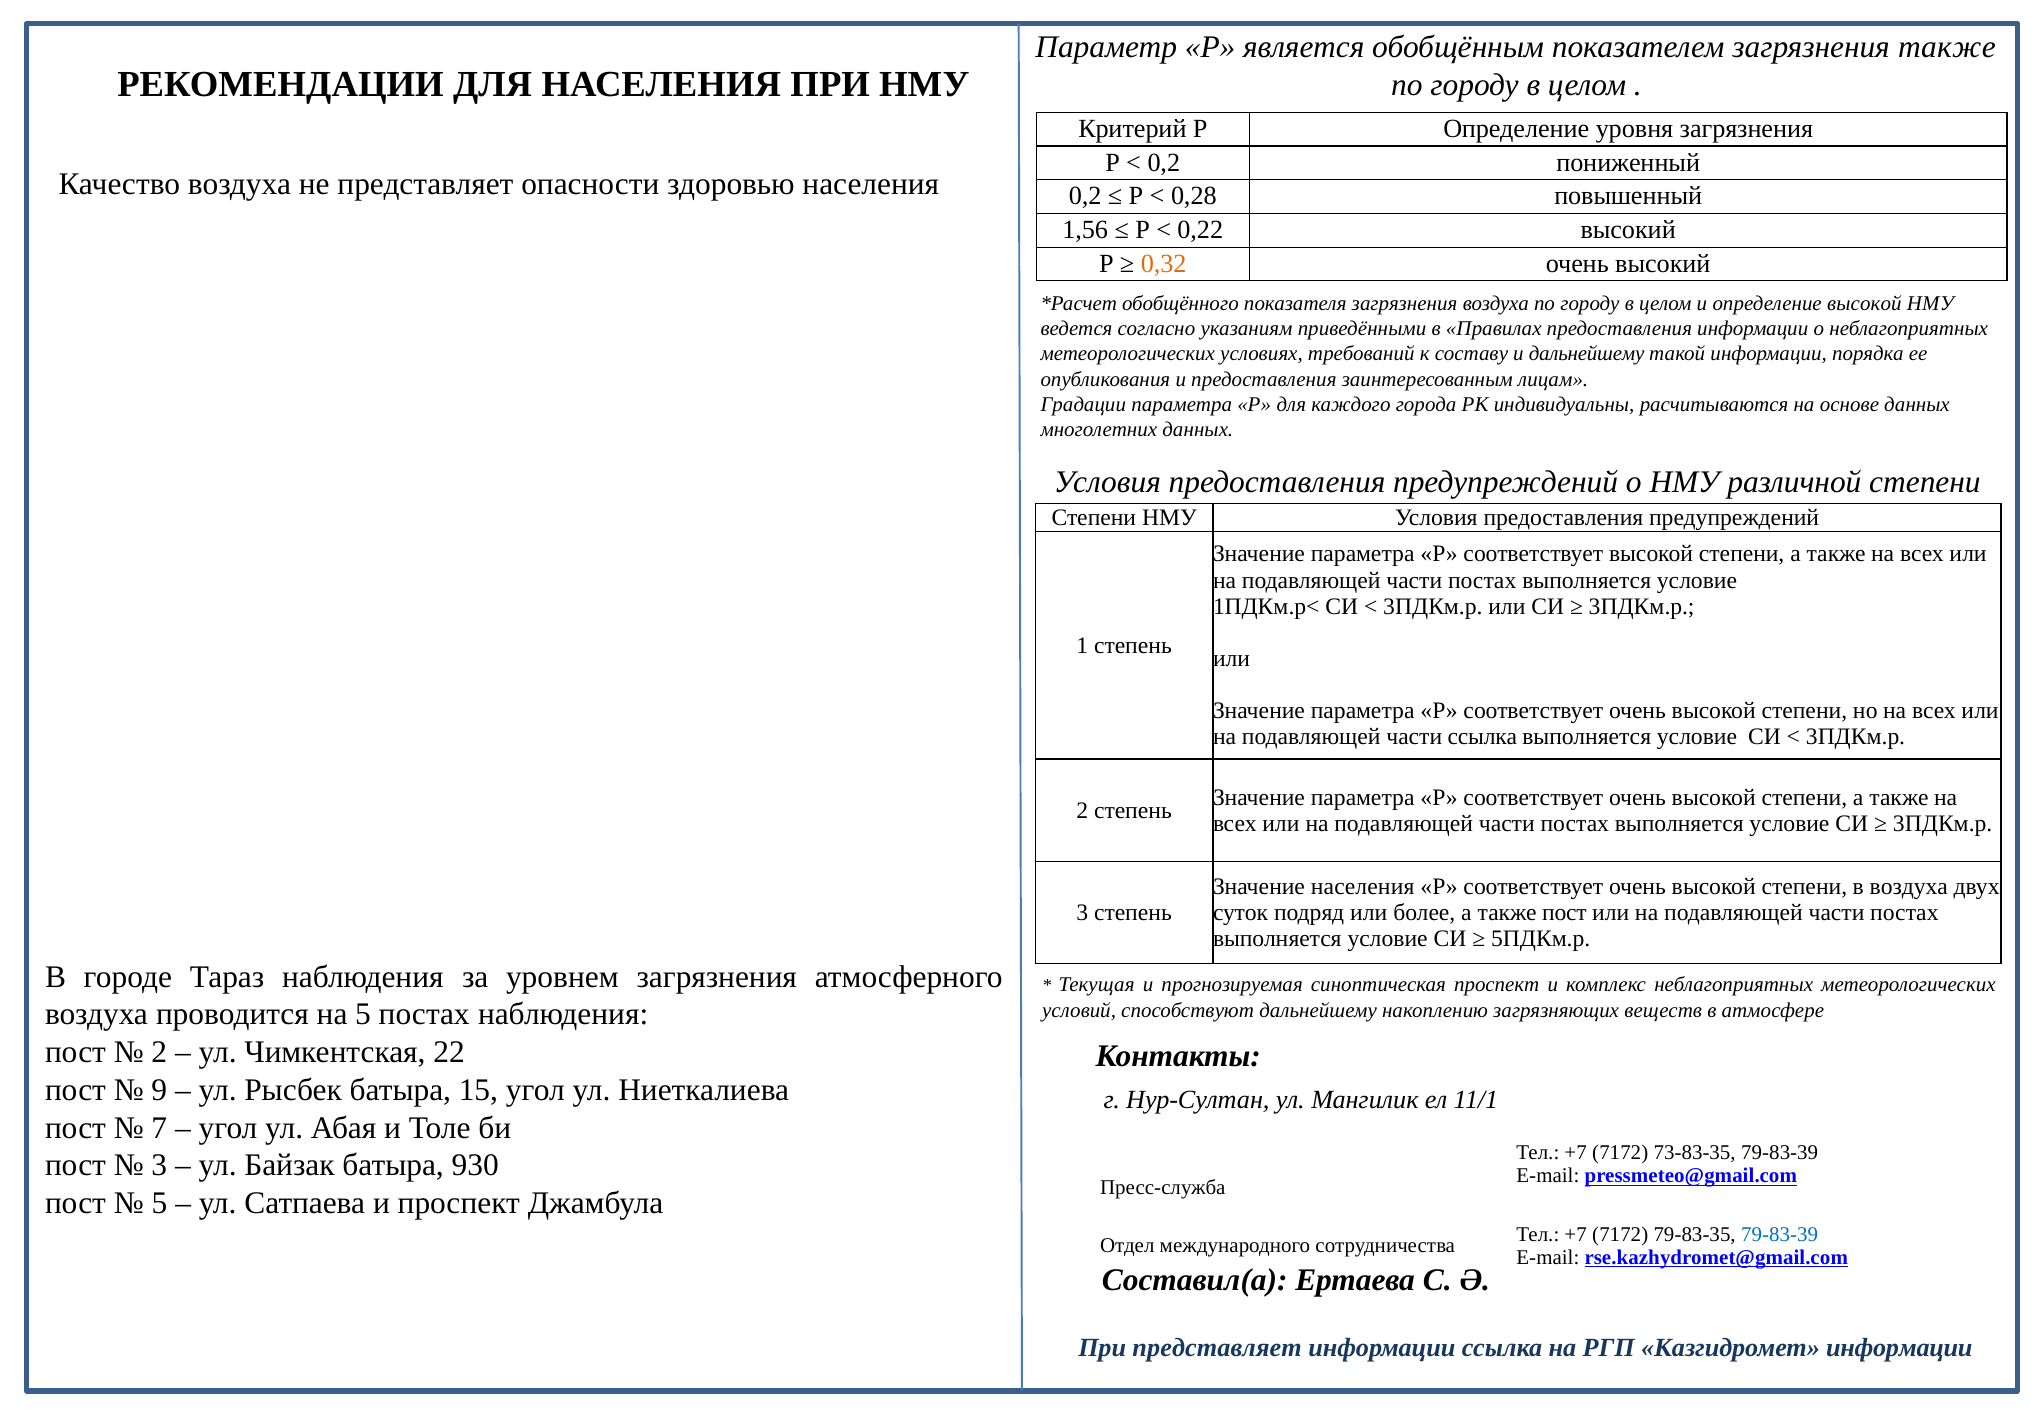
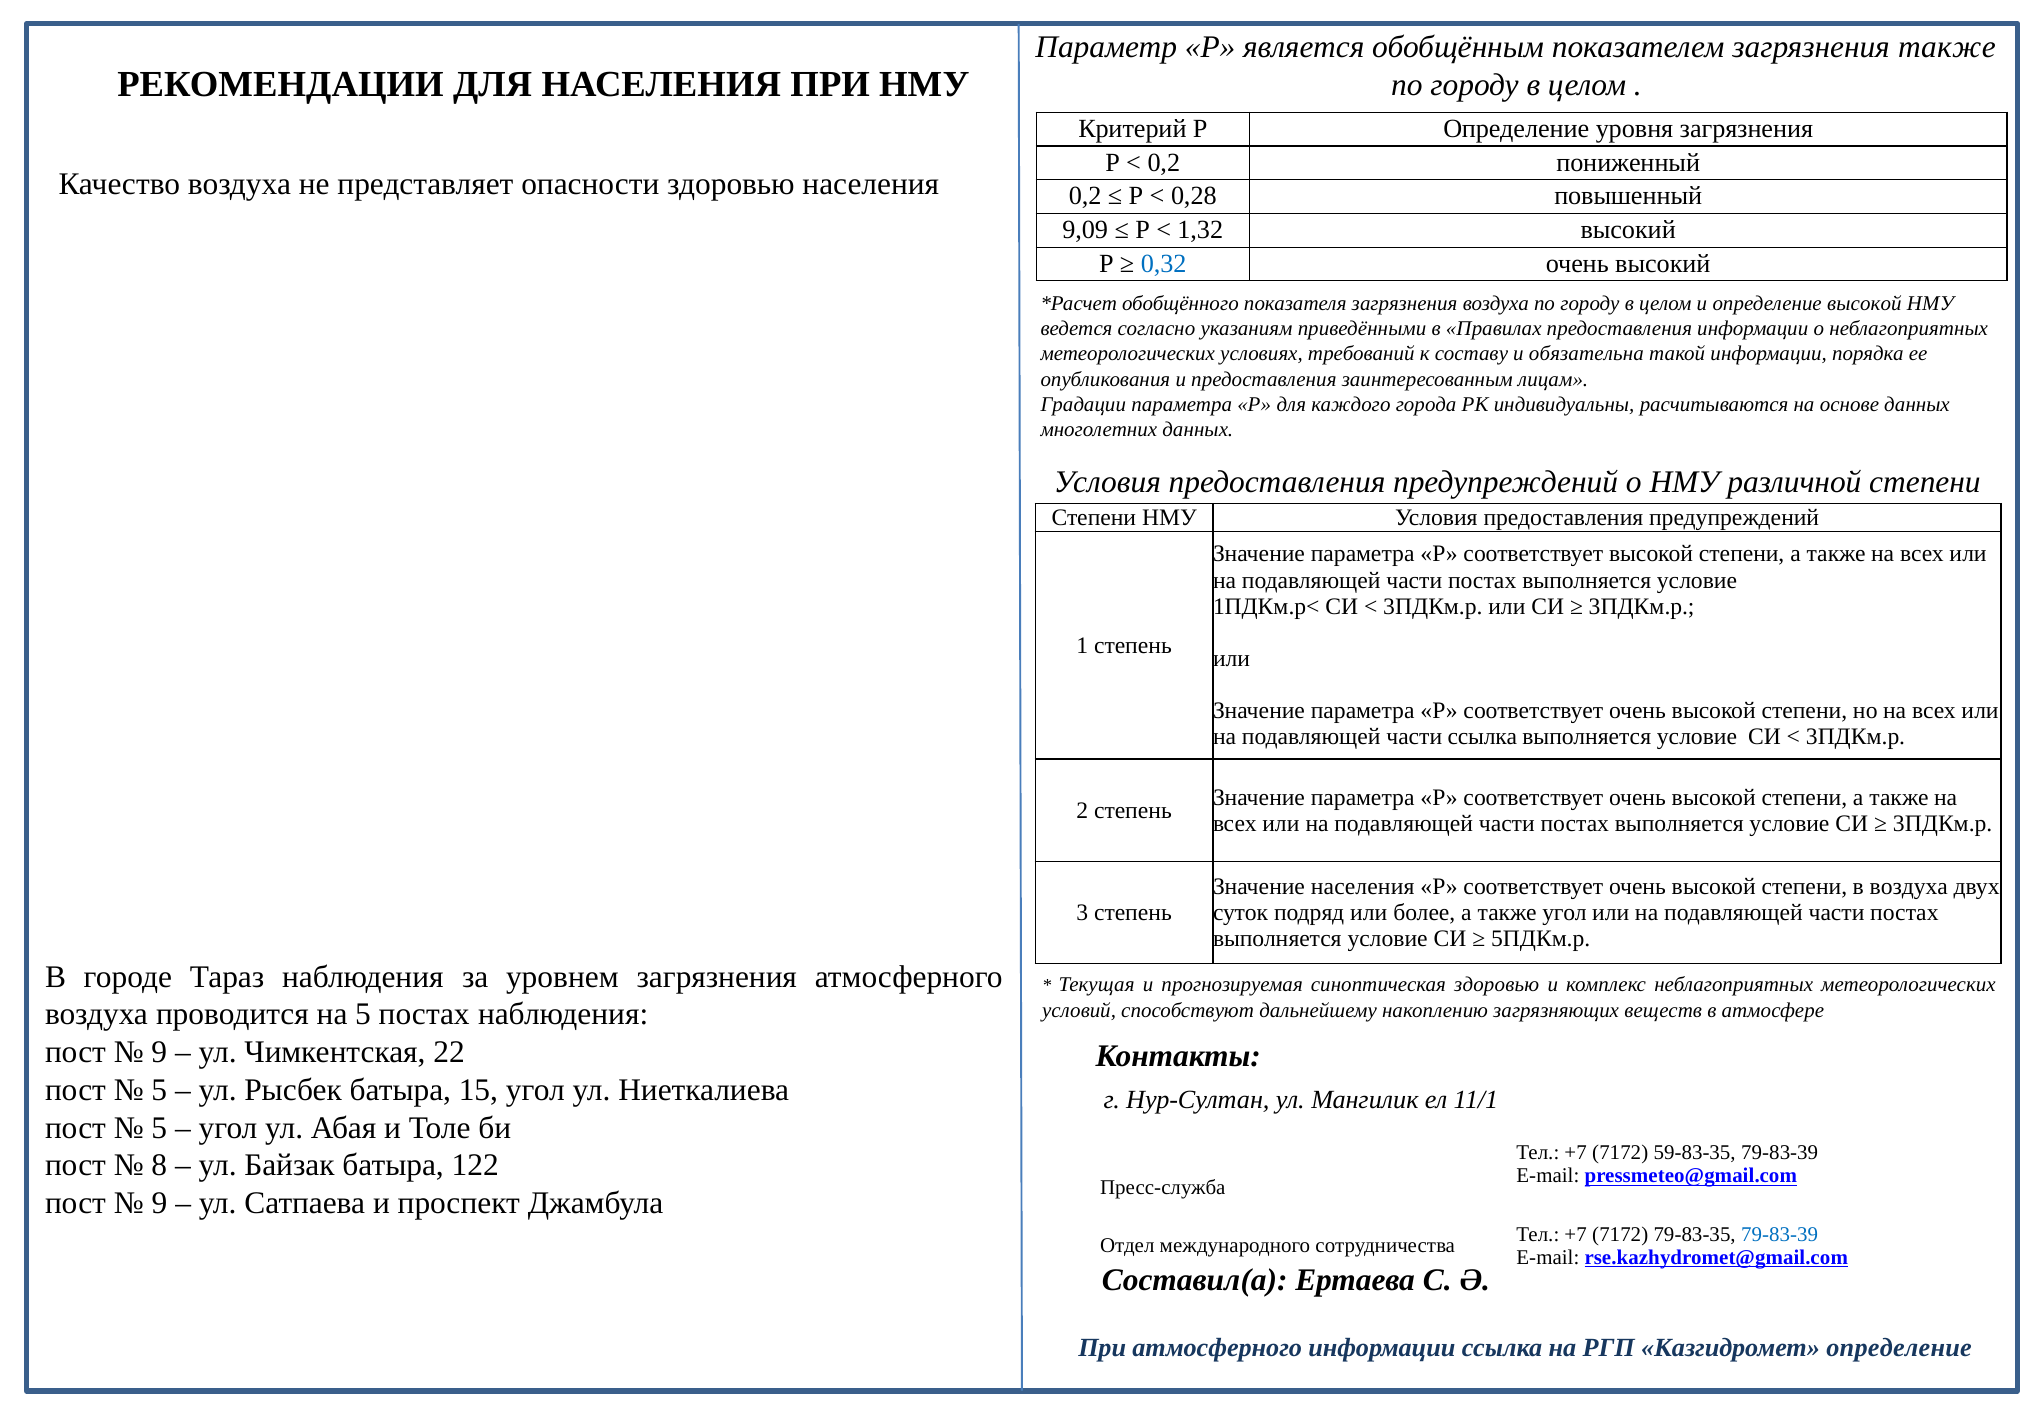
1,56: 1,56 -> 9,09 (1085, 230)
0,22: 0,22 -> 1,32 (1200, 230)
0,32 colour: orange -> blue (1164, 264)
и дальнейшему: дальнейшему -> обязательна (1586, 354)
также пост: пост -> угол (1564, 913)
синоптическая проспект: проспект -> здоровью (1497, 985)
2: 2 -> 9 (159, 1052)
9: 9 -> 5 (159, 1090)
7: 7 -> 5 (159, 1128)
73-83-35: 73-83-35 -> 59-83-35 (1695, 1153)
3: 3 -> 8 (159, 1166)
930: 930 -> 122 (475, 1166)
5: 5 -> 9 (160, 1203)
При представляет: представляет -> атмосферного (1217, 1348)
Казгидромет информации: информации -> определение (1899, 1348)
